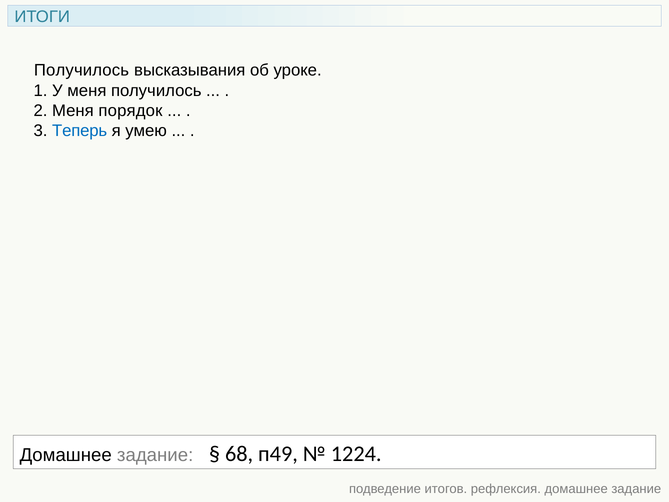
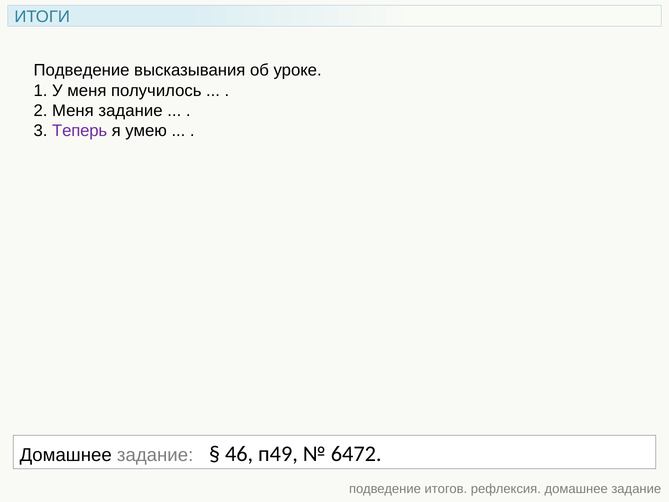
Получилось: Получилось -> Подведение (82, 70)
Меня порядок: порядок -> задание (131, 111)
Теперь colour: blue -> purple (80, 131)
68: 68 -> 46 (239, 453)
1224: 1224 -> 6472 (356, 453)
